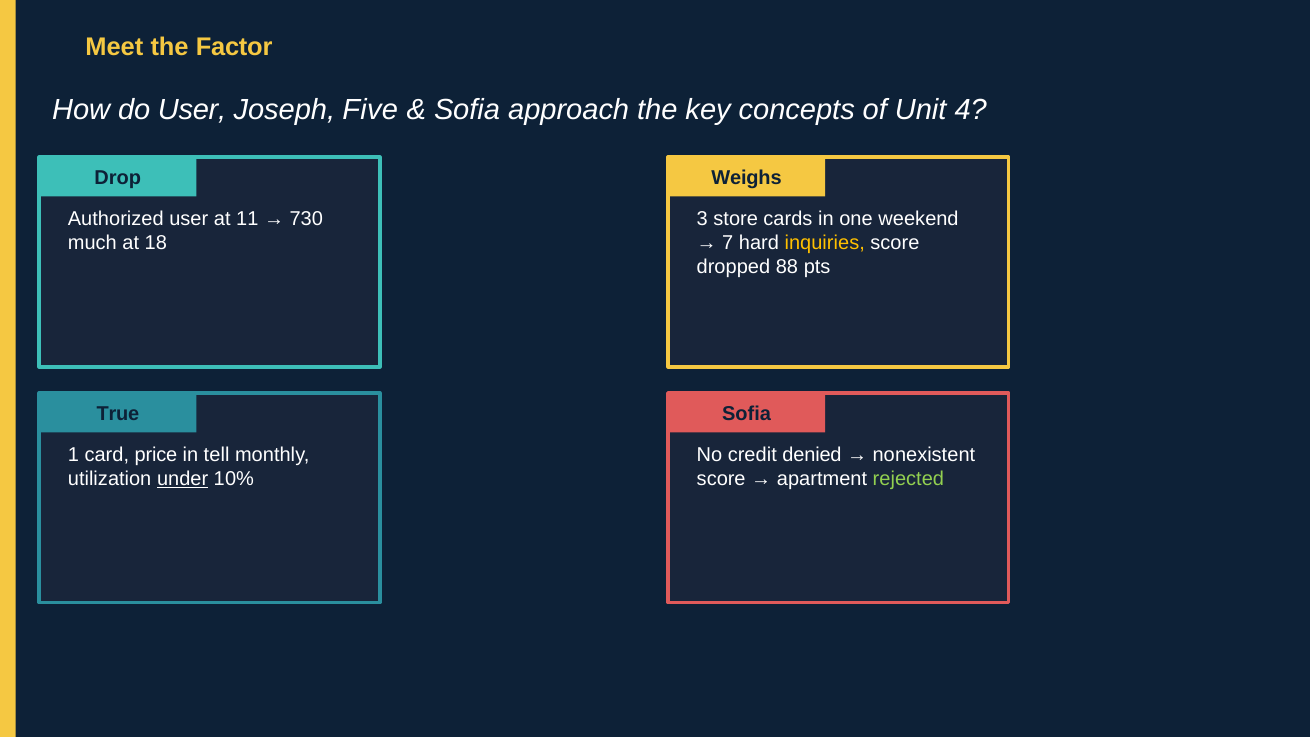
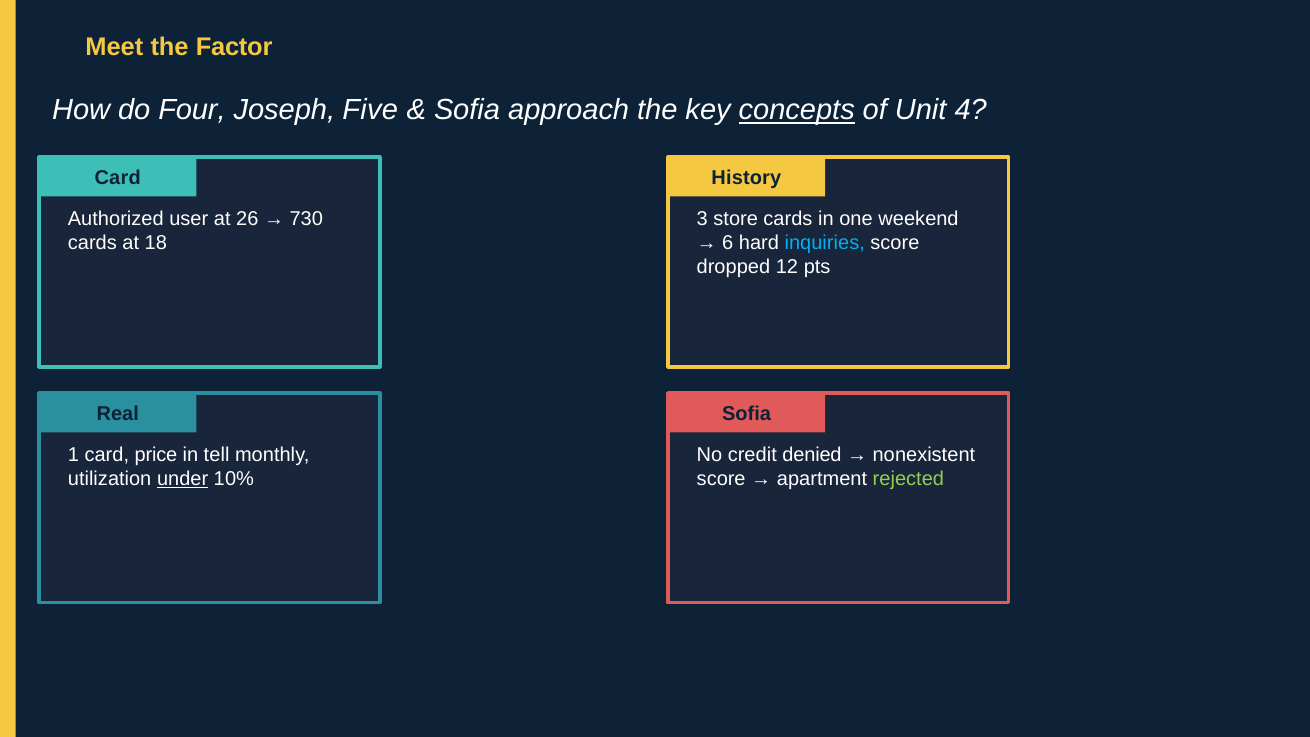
do User: User -> Four (192, 110)
concepts underline: none -> present (797, 110)
Drop: Drop -> Card (118, 178)
Weighs: Weighs -> History (746, 178)
11: 11 -> 26 (247, 219)
much: much -> cards (92, 243)
7: 7 -> 6 (728, 243)
inquiries colour: yellow -> light blue (825, 243)
88: 88 -> 12 (787, 267)
True: True -> Real (118, 414)
